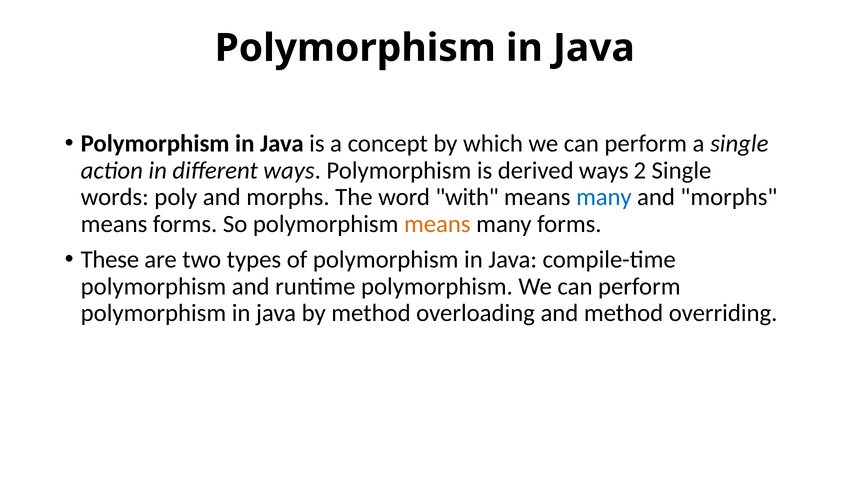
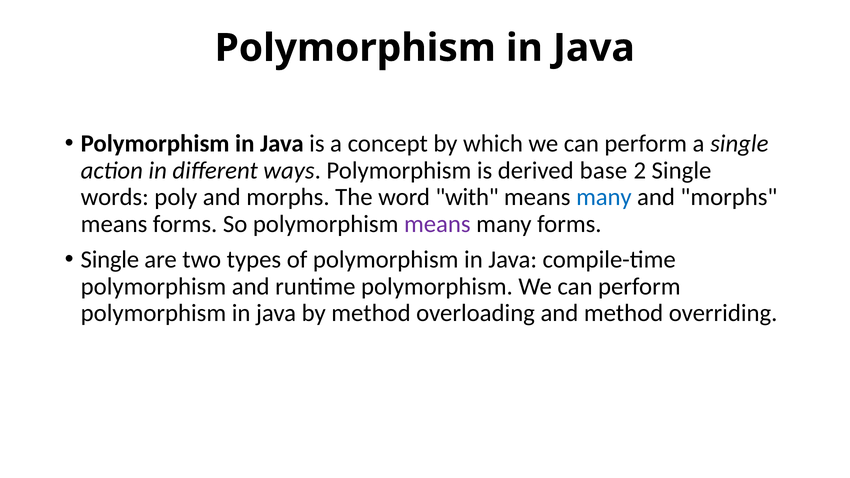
derived ways: ways -> base (603, 170)
means colour: orange -> purple (437, 224)
These: These -> Single (110, 260)
